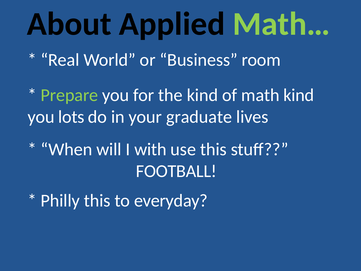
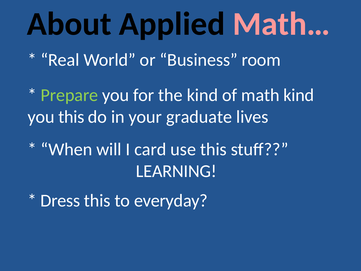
Math… colour: light green -> pink (281, 24)
you lots: lots -> this (71, 117)
with: with -> card (150, 149)
FOOTBALL: FOOTBALL -> LEARNING (176, 171)
Philly: Philly -> Dress (60, 200)
